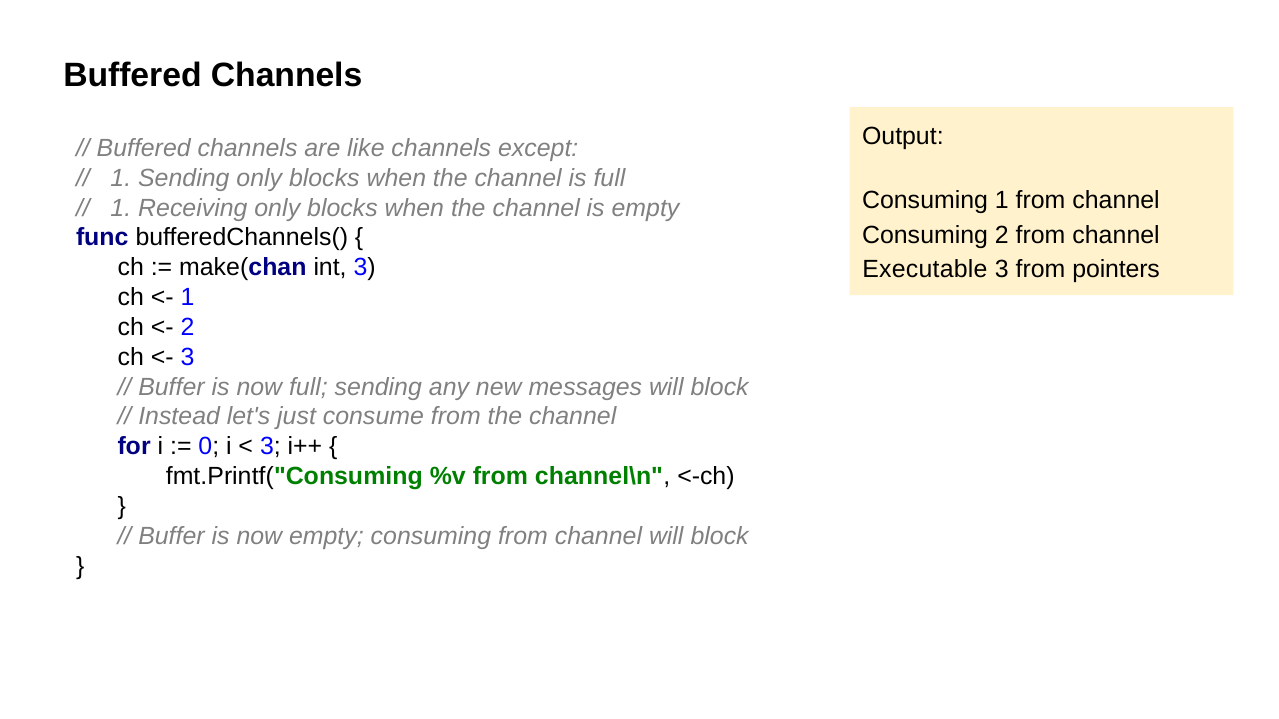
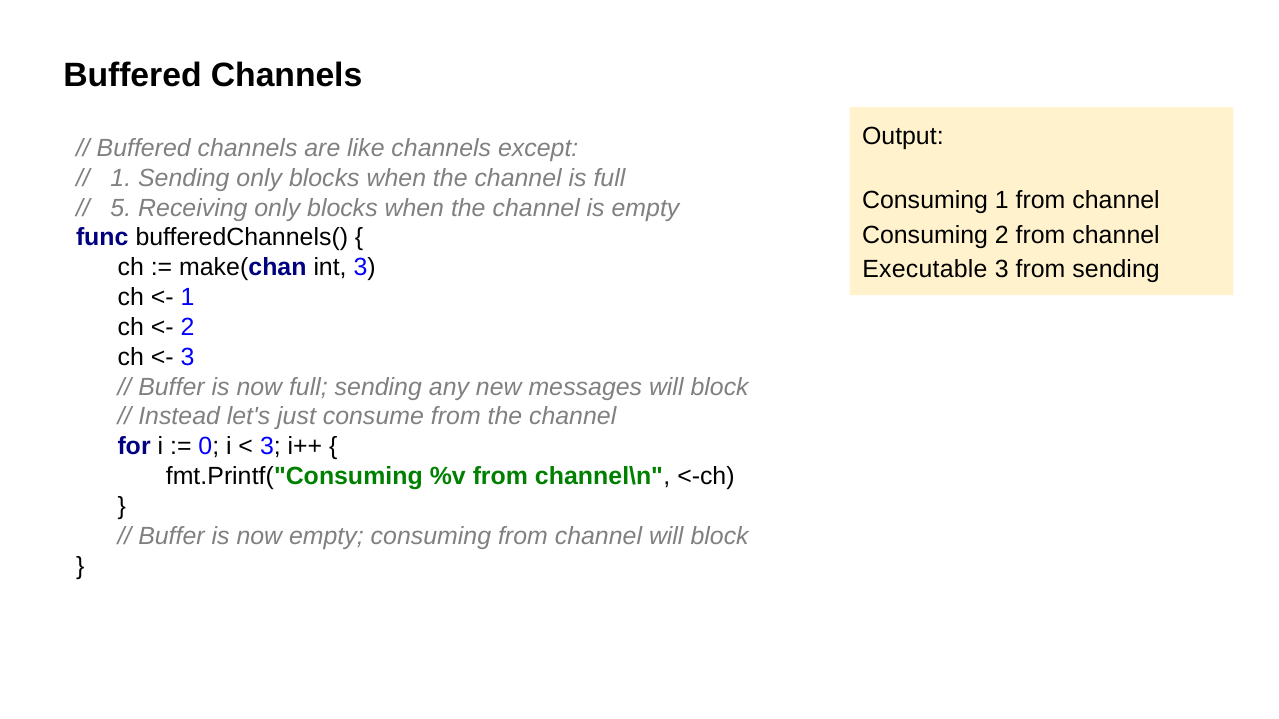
1: 1 -> 5 (121, 208)
from pointers: pointers -> sending (1116, 269)
